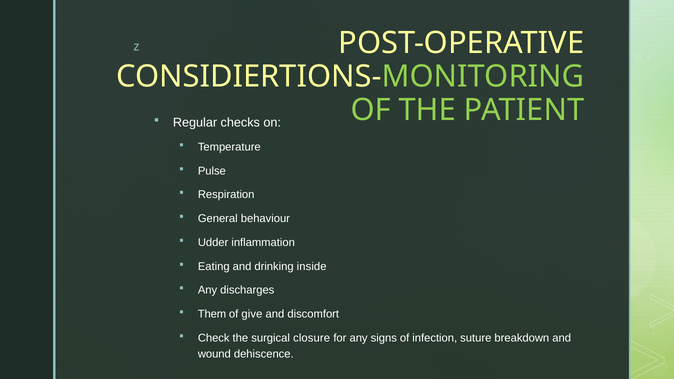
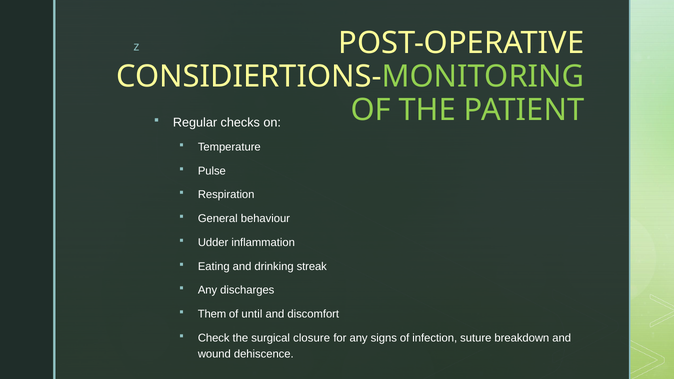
inside: inside -> streak (312, 266)
give: give -> until (252, 314)
